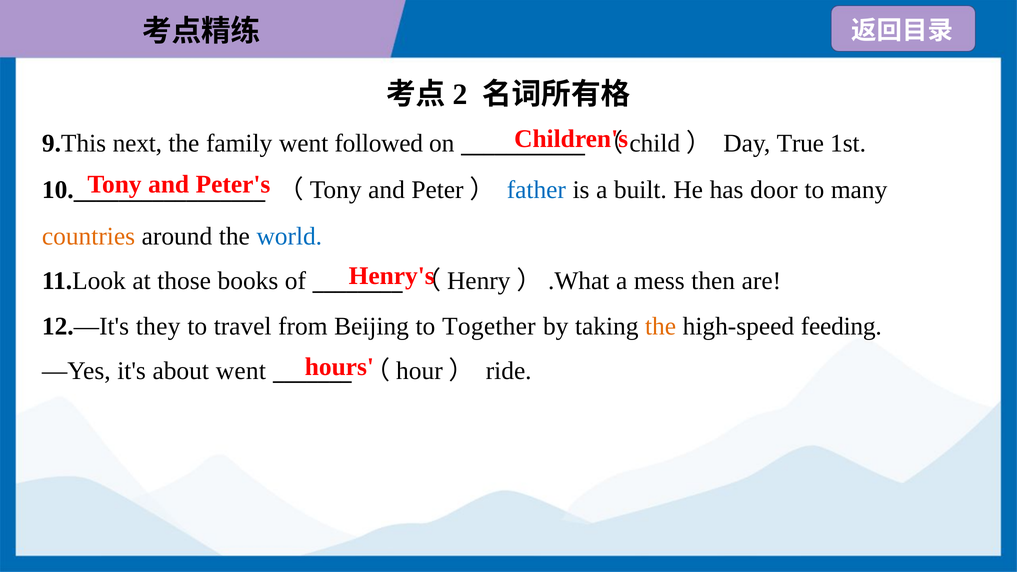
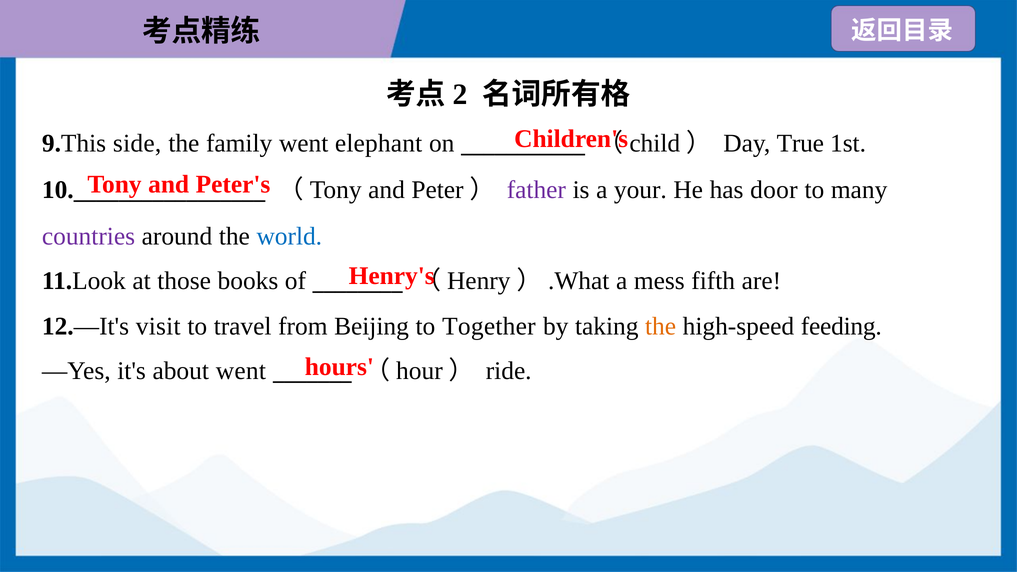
next: next -> side (137, 143)
followed: followed -> elephant (379, 143)
father colour: blue -> purple (536, 190)
built: built -> your (640, 190)
countries colour: orange -> purple (88, 237)
then: then -> fifth (713, 281)
they: they -> visit (158, 326)
